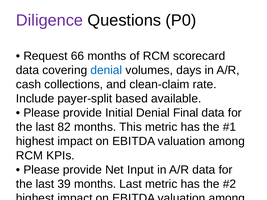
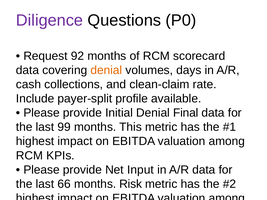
66: 66 -> 92 (78, 56)
denial colour: blue -> orange (106, 70)
based: based -> profile (132, 99)
82: 82 -> 99 (64, 127)
39: 39 -> 66 (64, 184)
months Last: Last -> Risk (131, 184)
